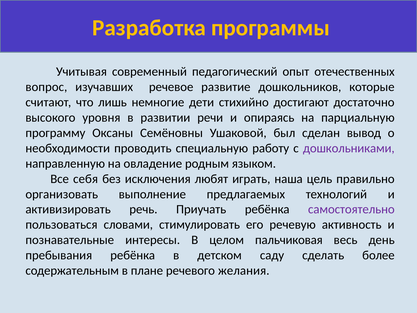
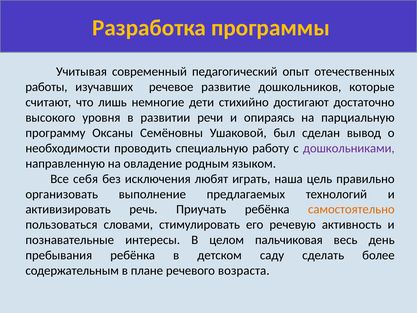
вопрос: вопрос -> работы (46, 87)
самостоятельно colour: purple -> orange (351, 209)
желания: желания -> возраста (244, 270)
